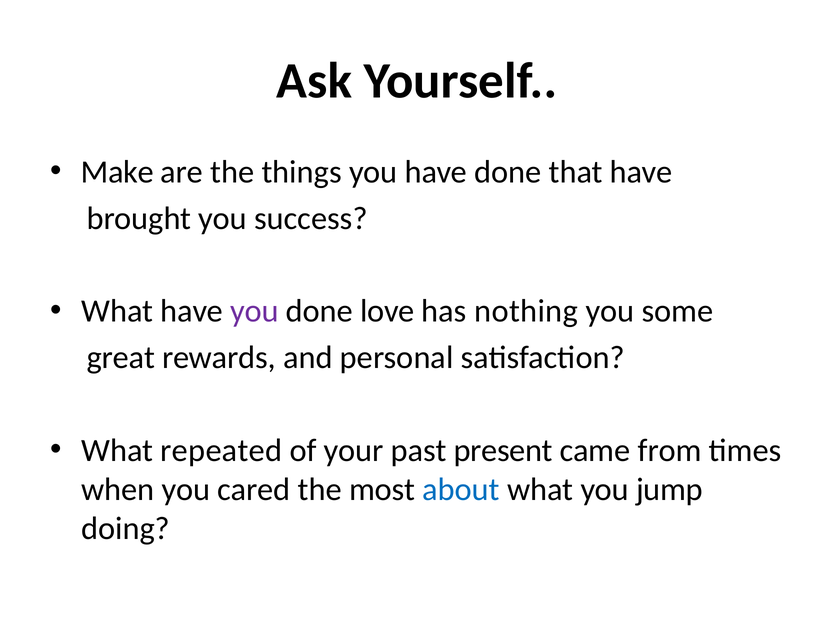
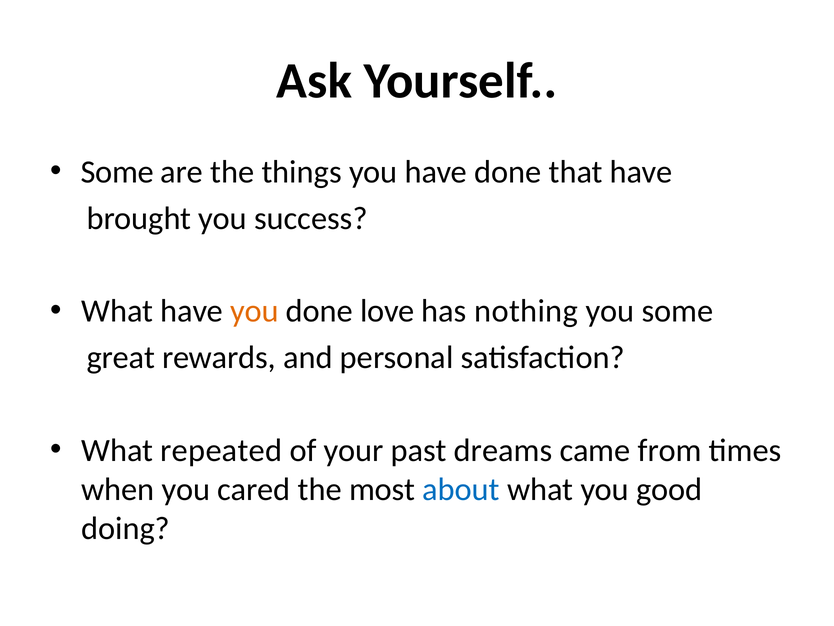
Make: Make -> Some (117, 172)
you colour: purple -> orange (254, 311)
present: present -> dreams (503, 450)
jump: jump -> good (669, 489)
